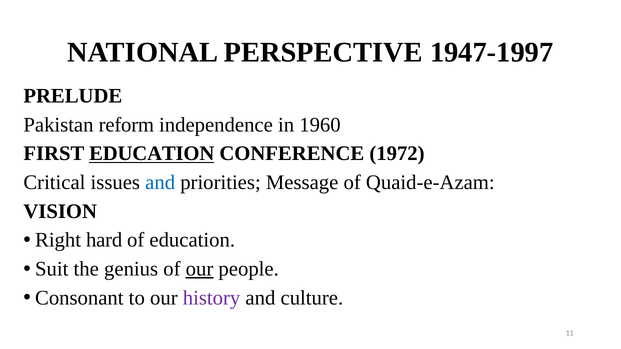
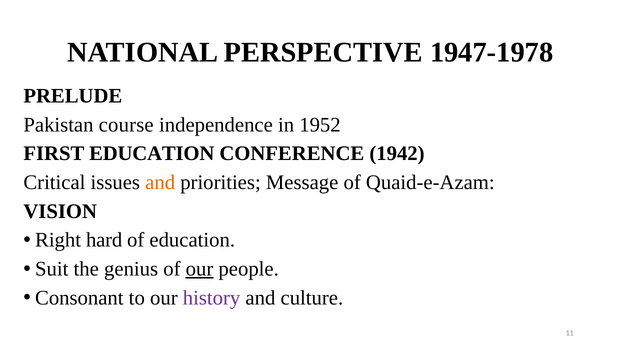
1947-1997: 1947-1997 -> 1947-1978 (492, 52)
reform: reform -> course (126, 125)
1960: 1960 -> 1952 (320, 125)
EDUCATION underline: present -> none (152, 154)
1972: 1972 -> 1942 (397, 154)
and colour: blue -> orange (160, 183)
